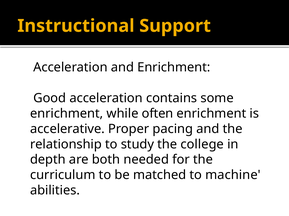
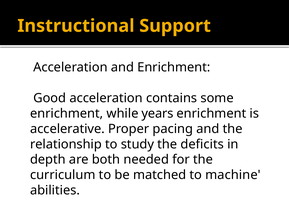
often: often -> years (158, 114)
college: college -> deficits (202, 145)
